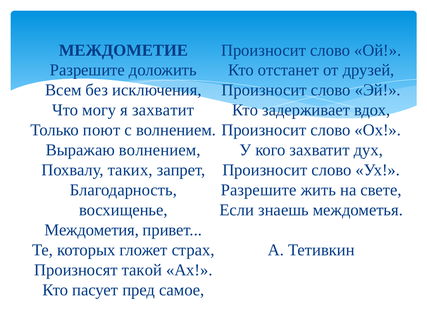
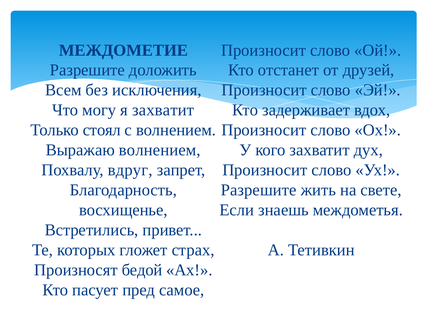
поют: поют -> стоял (102, 130)
таких: таких -> вдруг (130, 170)
Междометия: Междометия -> Встретились (92, 230)
такой: такой -> бедой (142, 269)
